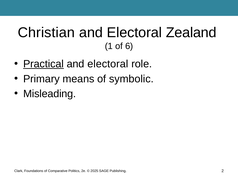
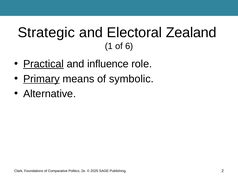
Christian: Christian -> Strategic (46, 33)
electoral: electoral -> influence (108, 64)
Primary underline: none -> present (41, 79)
Misleading: Misleading -> Alternative (50, 93)
